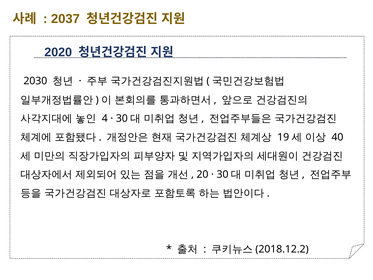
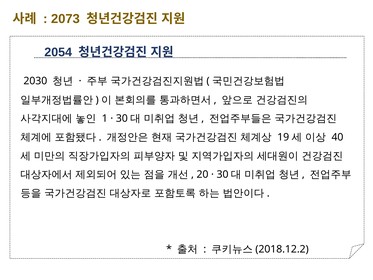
2037: 2037 -> 2073 (65, 19)
2020: 2020 -> 2054 (58, 52)
4: 4 -> 1 (105, 118)
